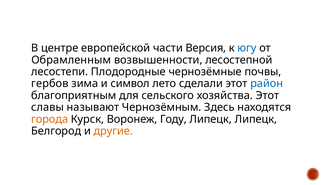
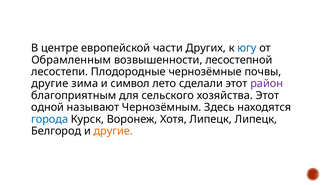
Версия: Версия -> Других (206, 48)
гербов: гербов -> другие (50, 83)
район colour: blue -> purple (267, 83)
славы: славы -> одной (48, 107)
города colour: orange -> blue (50, 119)
Году: Году -> Хотя (173, 119)
